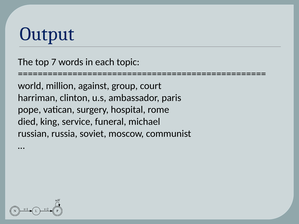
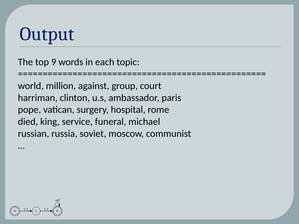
7: 7 -> 9 (54, 62)
